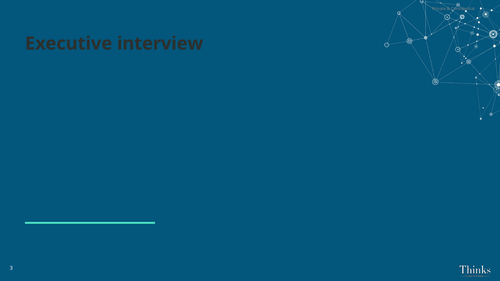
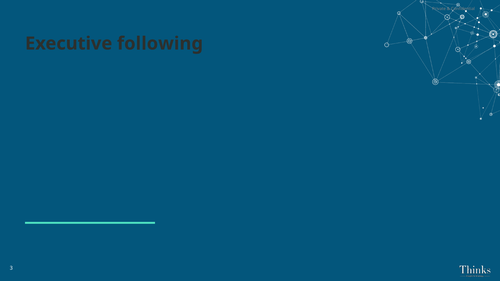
interview: interview -> following (160, 44)
